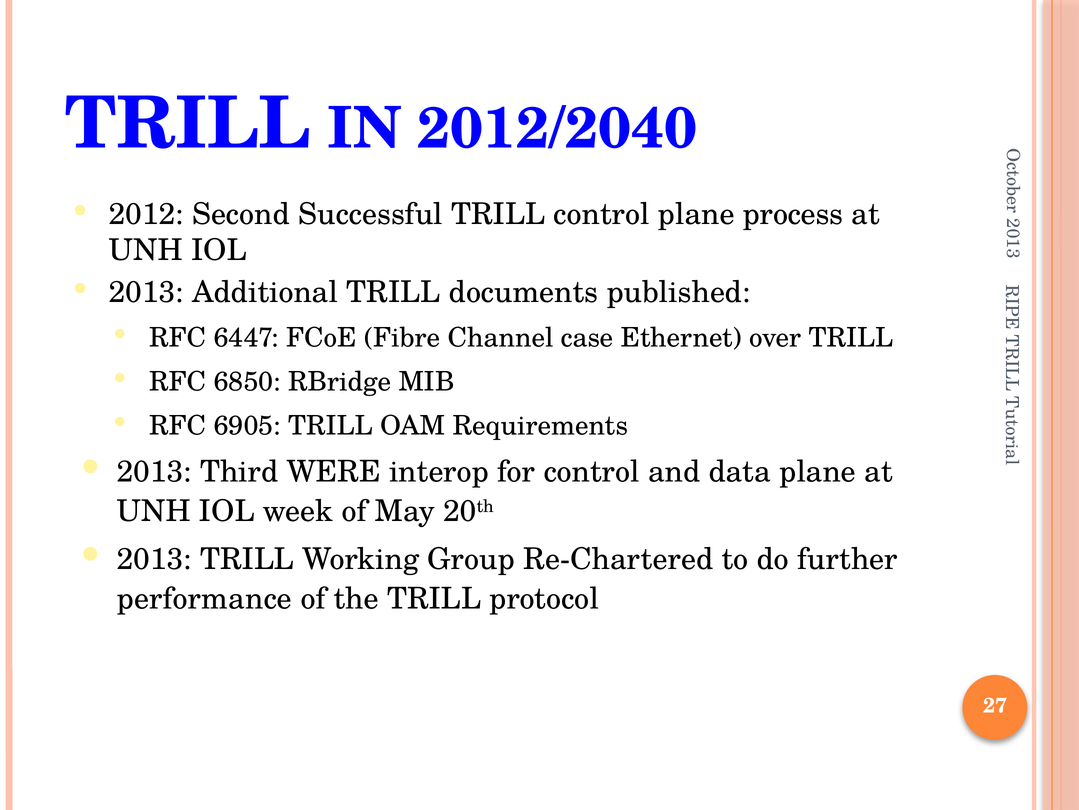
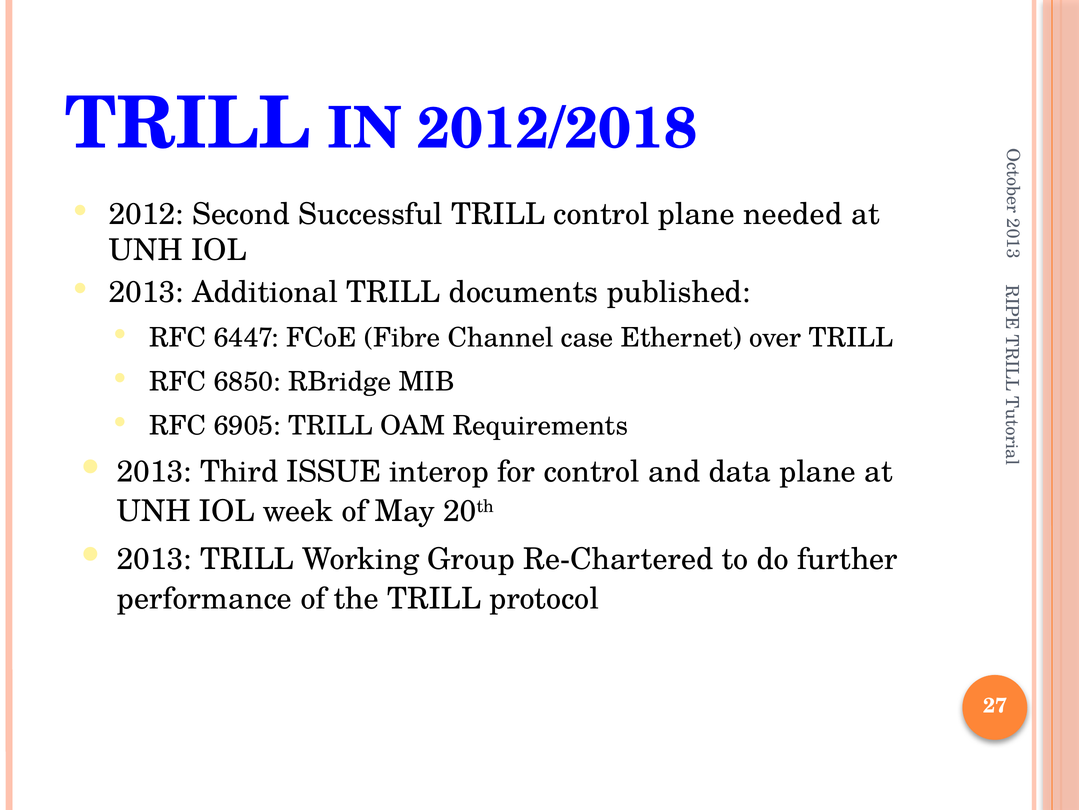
2012/2040: 2012/2040 -> 2012/2018 (557, 128)
process: process -> needed (793, 214)
WERE: WERE -> ISSUE (334, 471)
